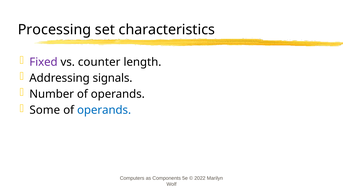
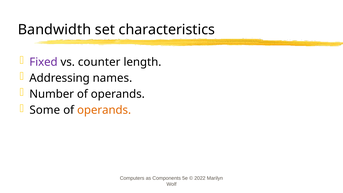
Processing: Processing -> Bandwidth (55, 30)
signals: signals -> names (112, 78)
operands colour: blue -> orange (104, 110)
